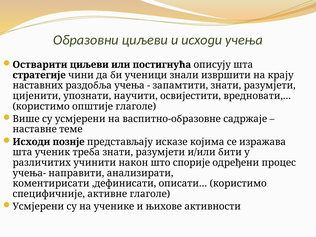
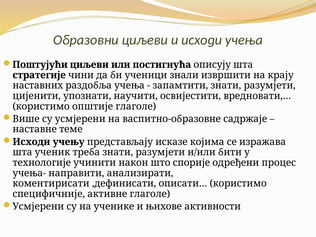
Остварити: Остварити -> Поштујући (40, 65)
познје: познје -> учењу (69, 142)
различитих: различитих -> технологије (42, 163)
